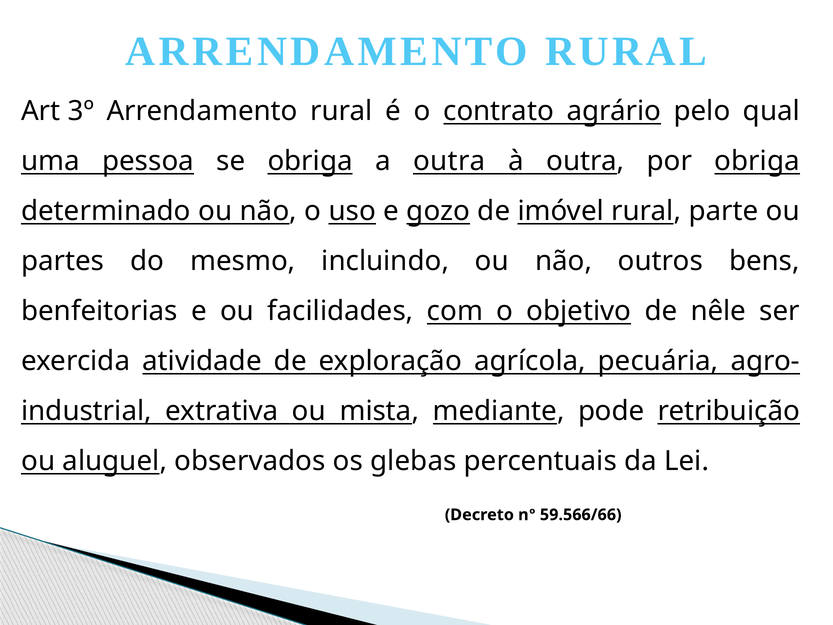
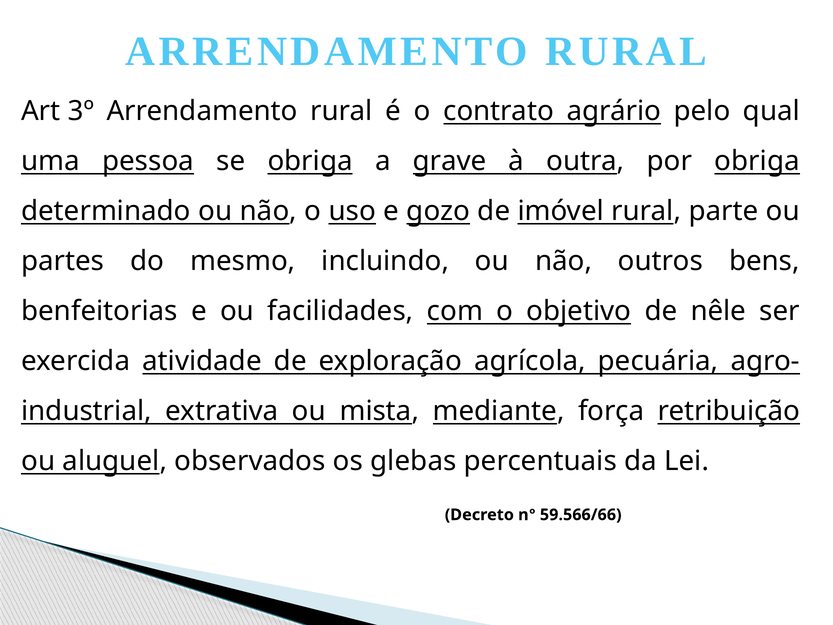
a outra: outra -> grave (450, 161)
pode: pode -> força (611, 411)
